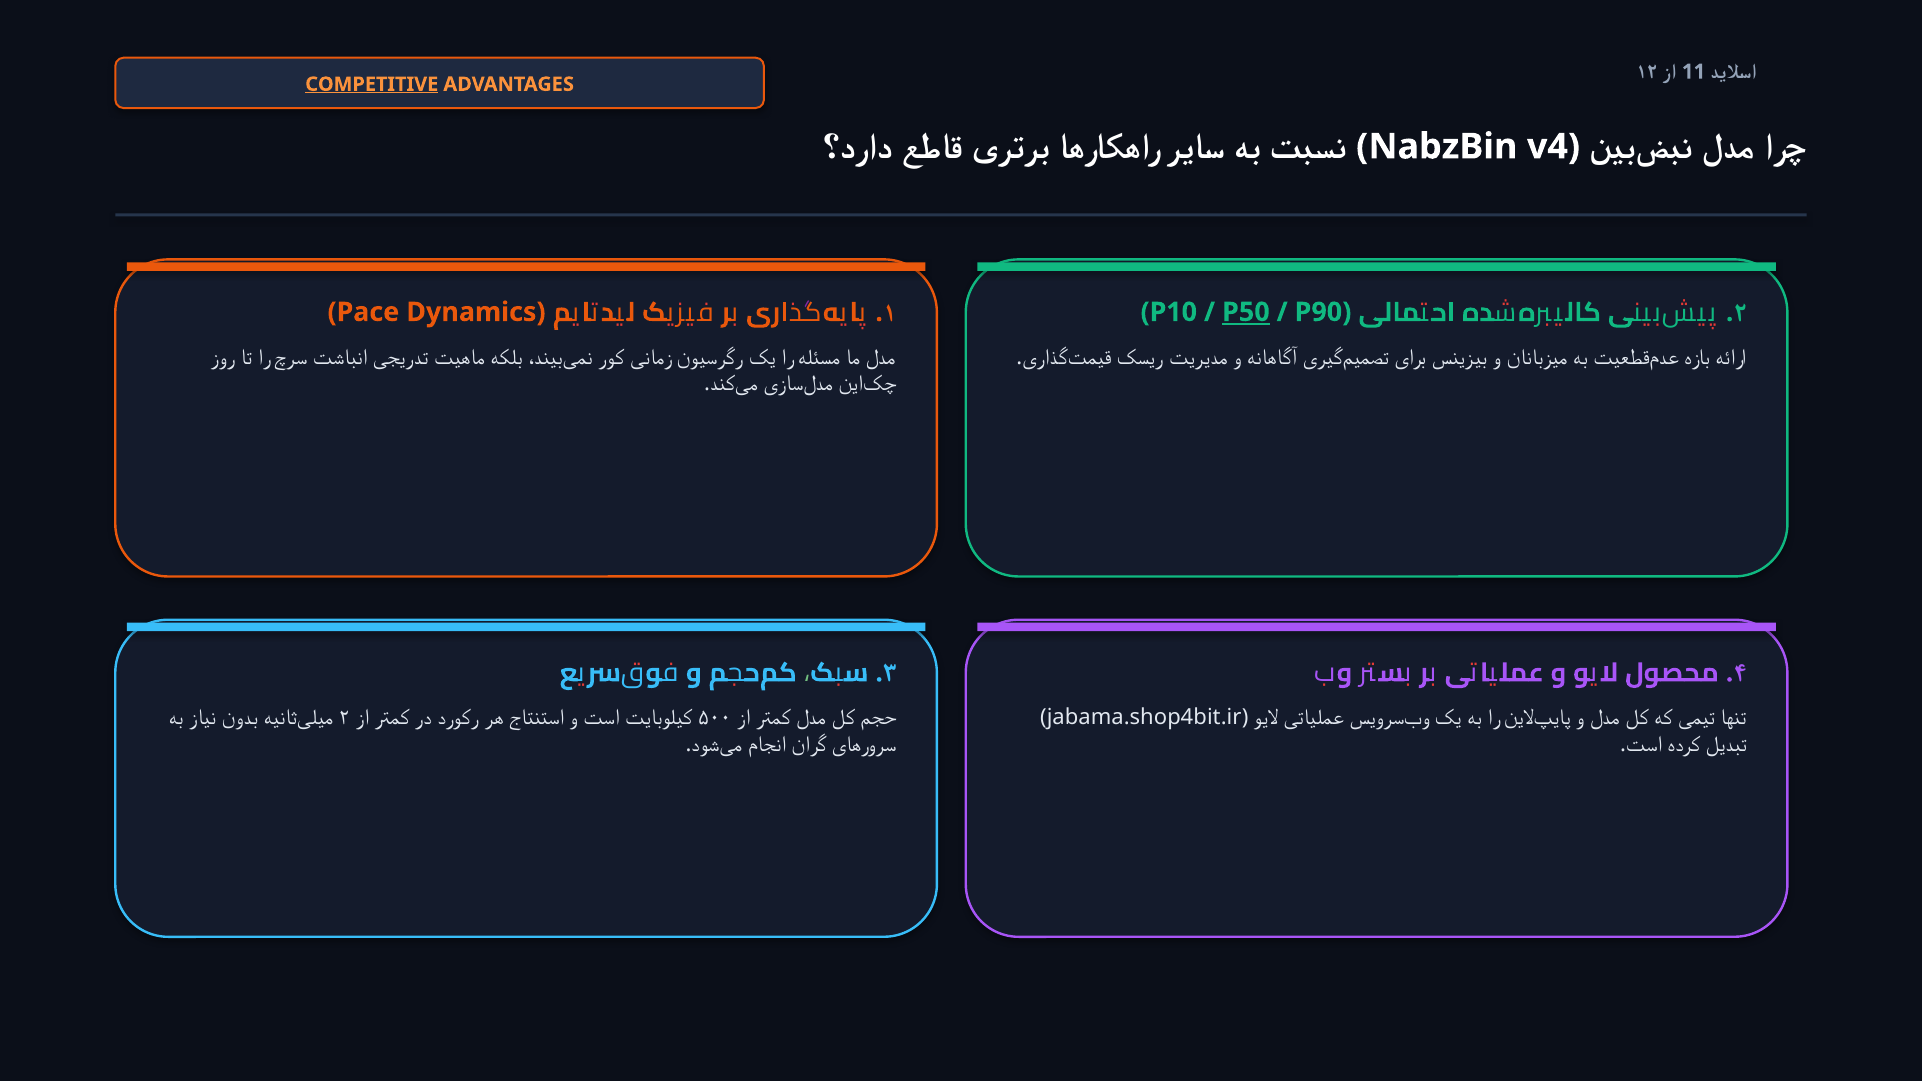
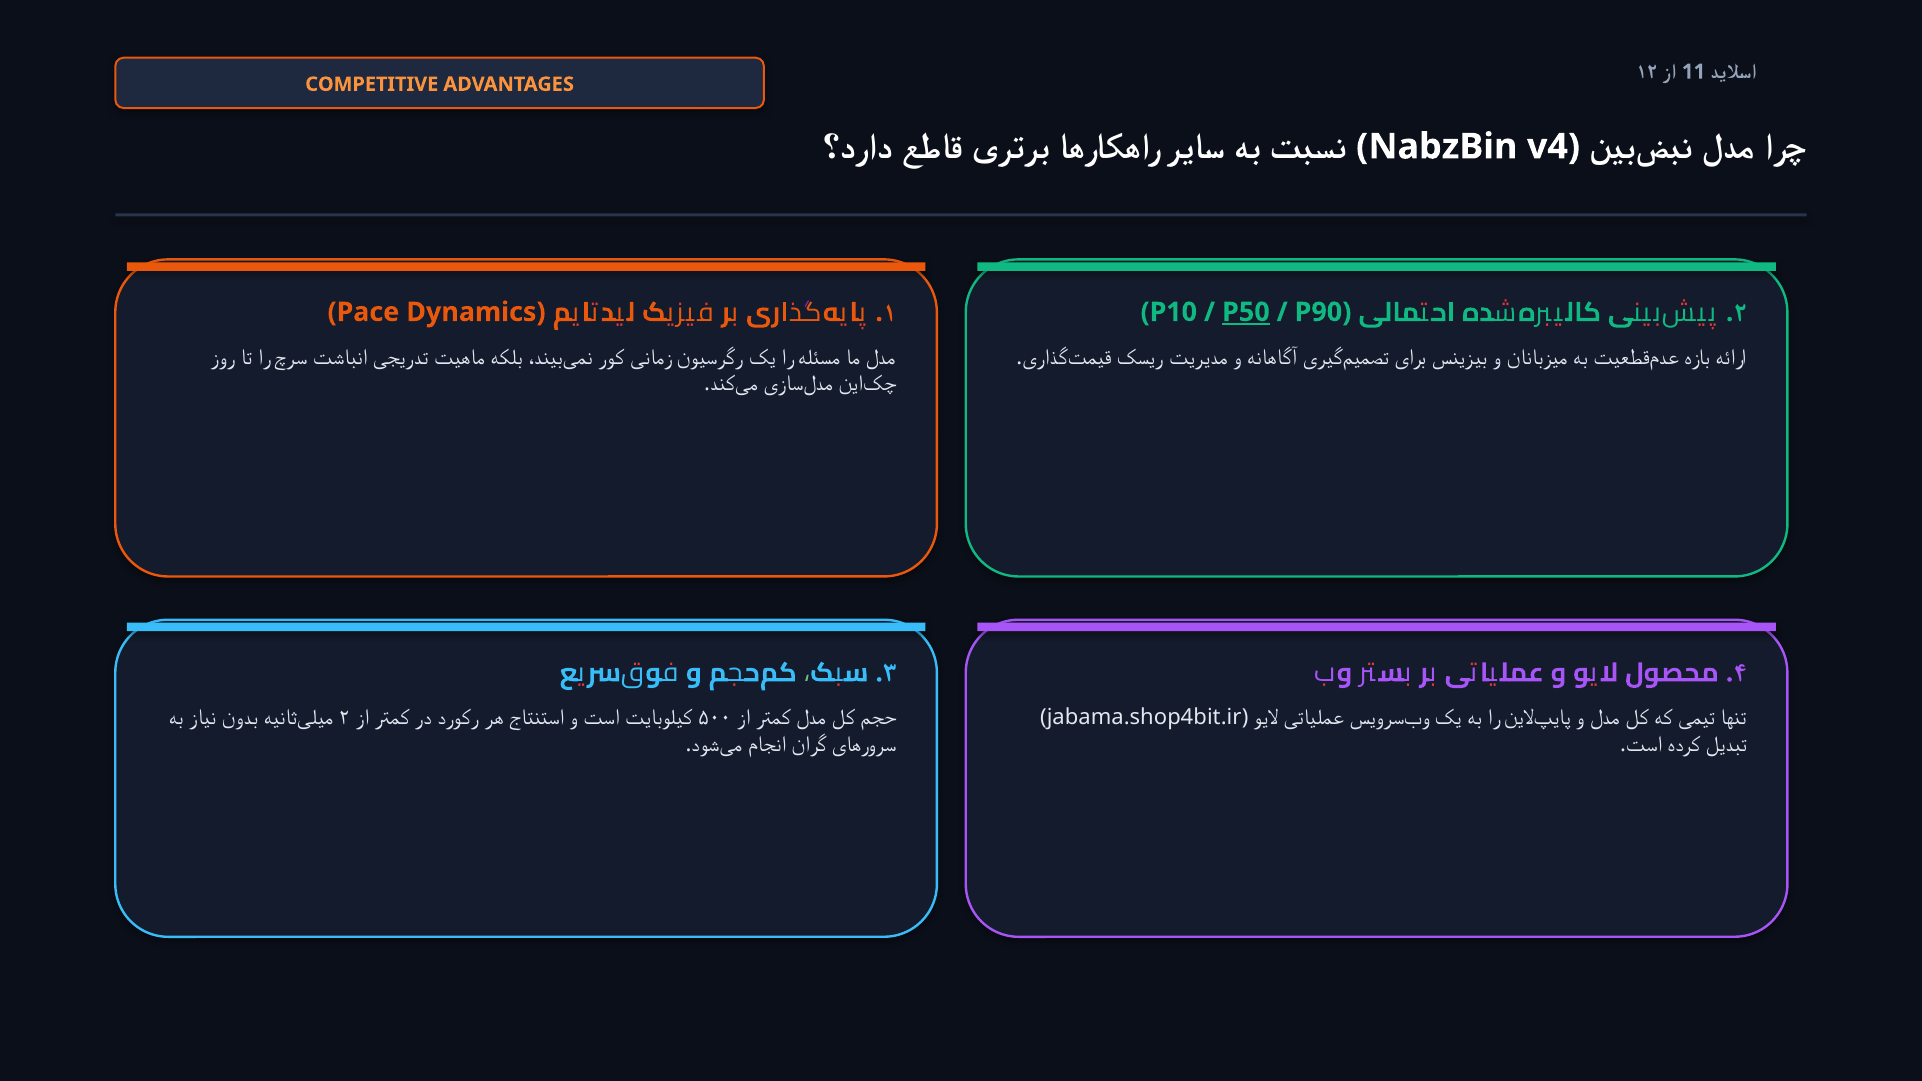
COMPETITIVE underline: present -> none (372, 84)
